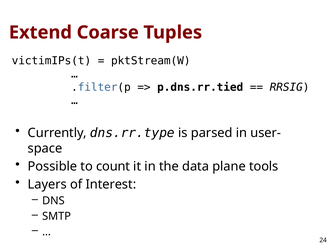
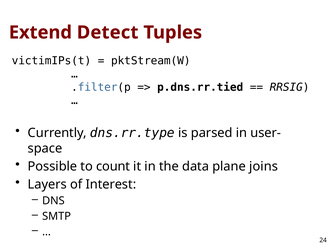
Coarse: Coarse -> Detect (108, 32)
tools: tools -> joins (264, 166)
